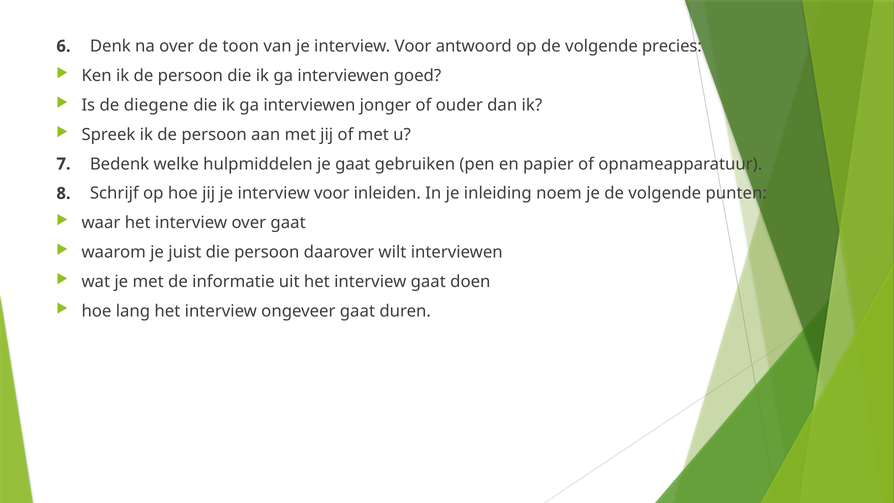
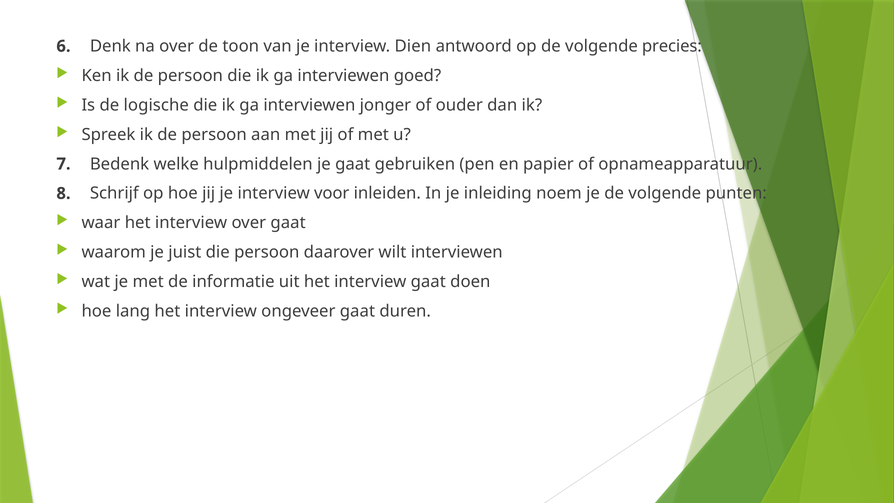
van je interview Voor: Voor -> Dien (413, 46)
diegene: diegene -> logische (156, 105)
